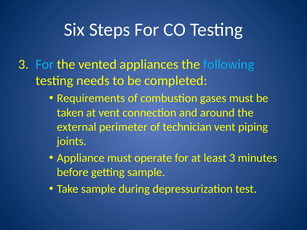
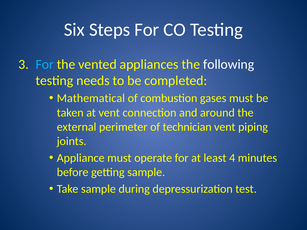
following colour: light blue -> white (229, 64)
Requirements: Requirements -> Mathematical (91, 98)
least 3: 3 -> 4 (232, 158)
